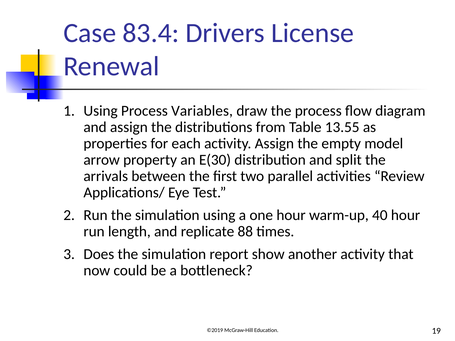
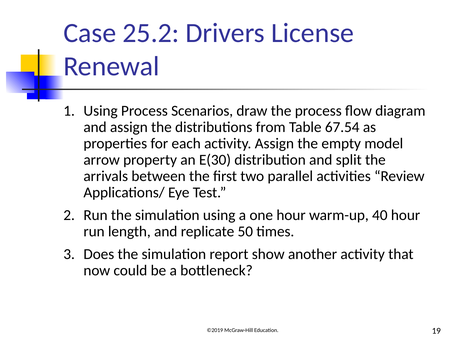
83.4: 83.4 -> 25.2 (151, 33)
Variables: Variables -> Scenarios (202, 111)
13.55: 13.55 -> 67.54 (342, 127)
88: 88 -> 50 (245, 232)
